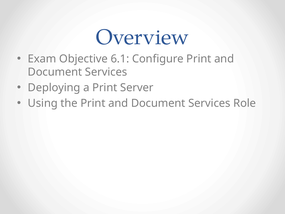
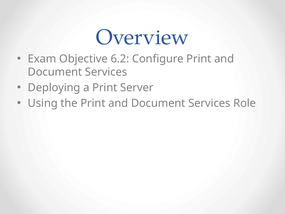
6.1: 6.1 -> 6.2 (120, 59)
